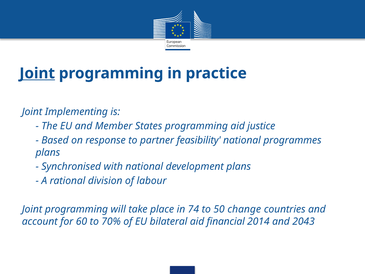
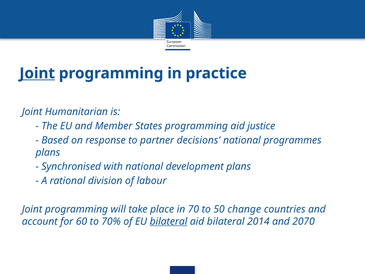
Implementing: Implementing -> Humanitarian (76, 112)
feasibility: feasibility -> decisions (199, 140)
74: 74 -> 70 (193, 209)
bilateral underline: none -> present (169, 221)
aid financial: financial -> bilateral (226, 221)
2043: 2043 -> 2070 (304, 221)
